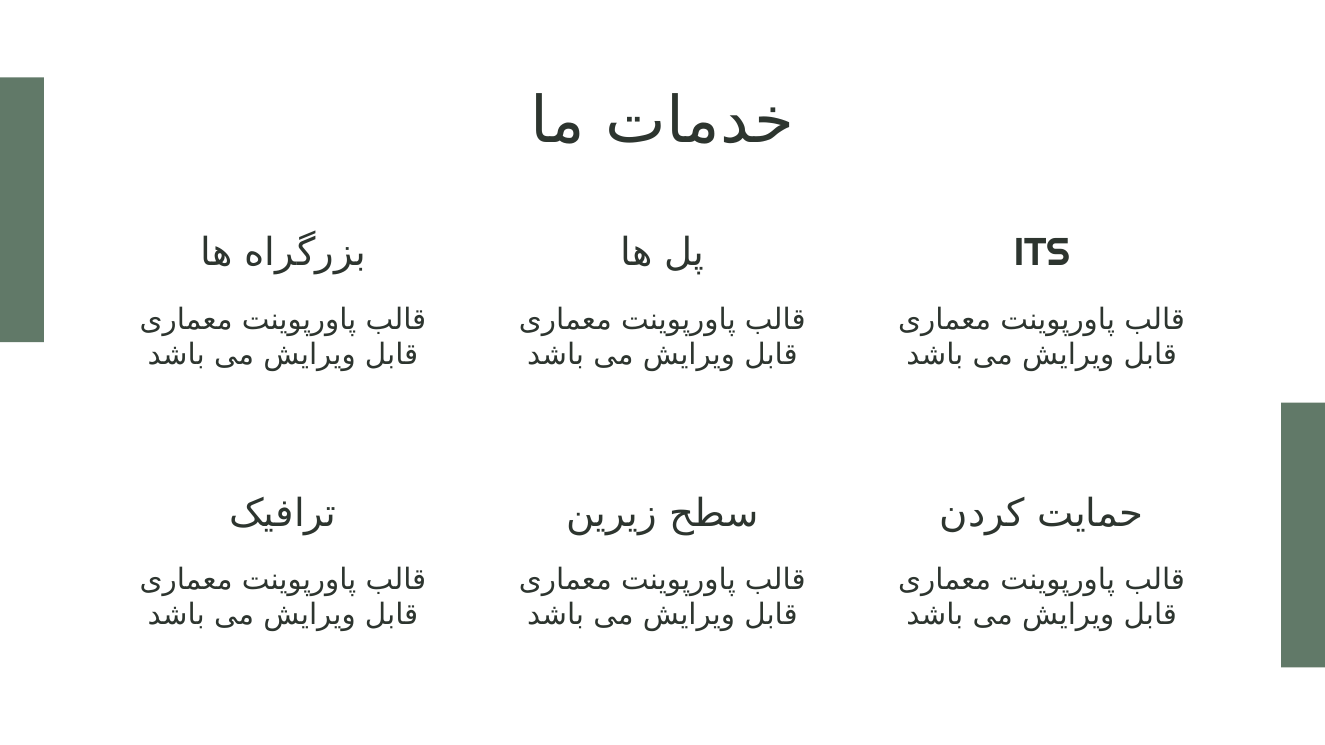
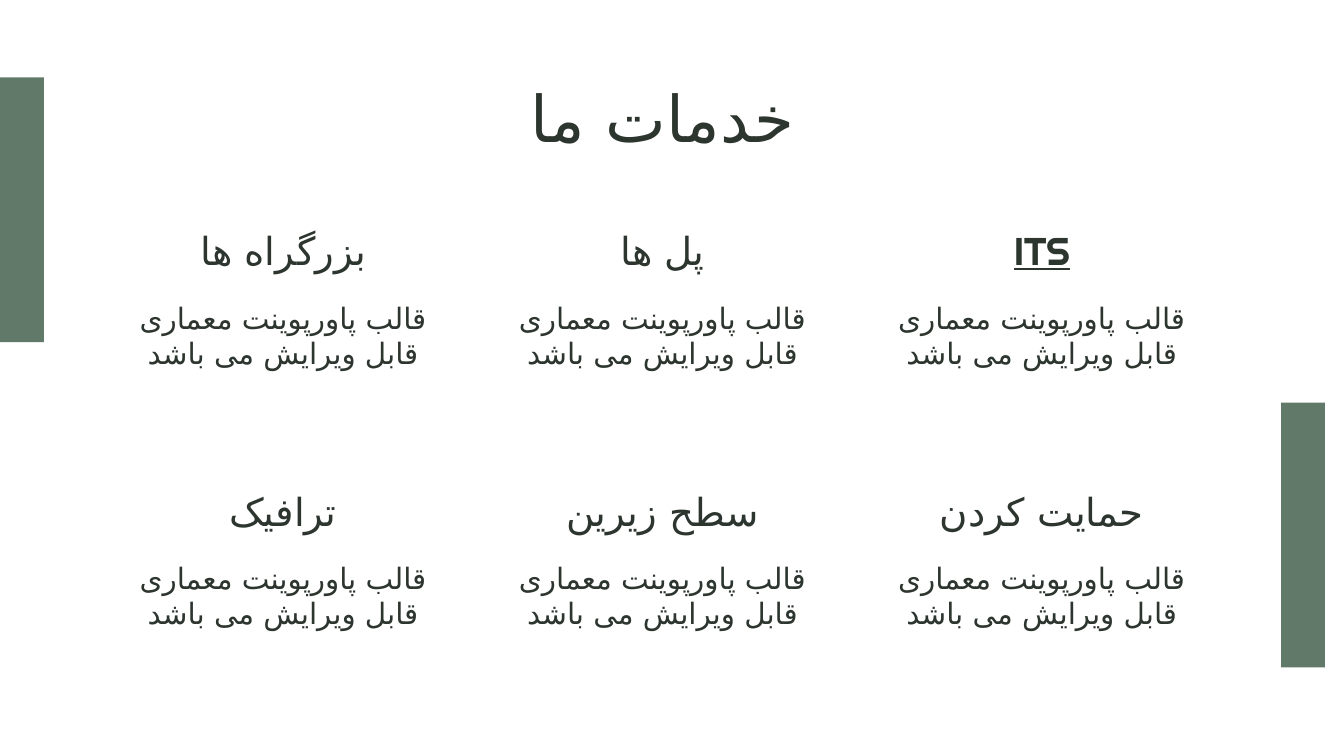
ITS underline: none -> present (1042, 253)
